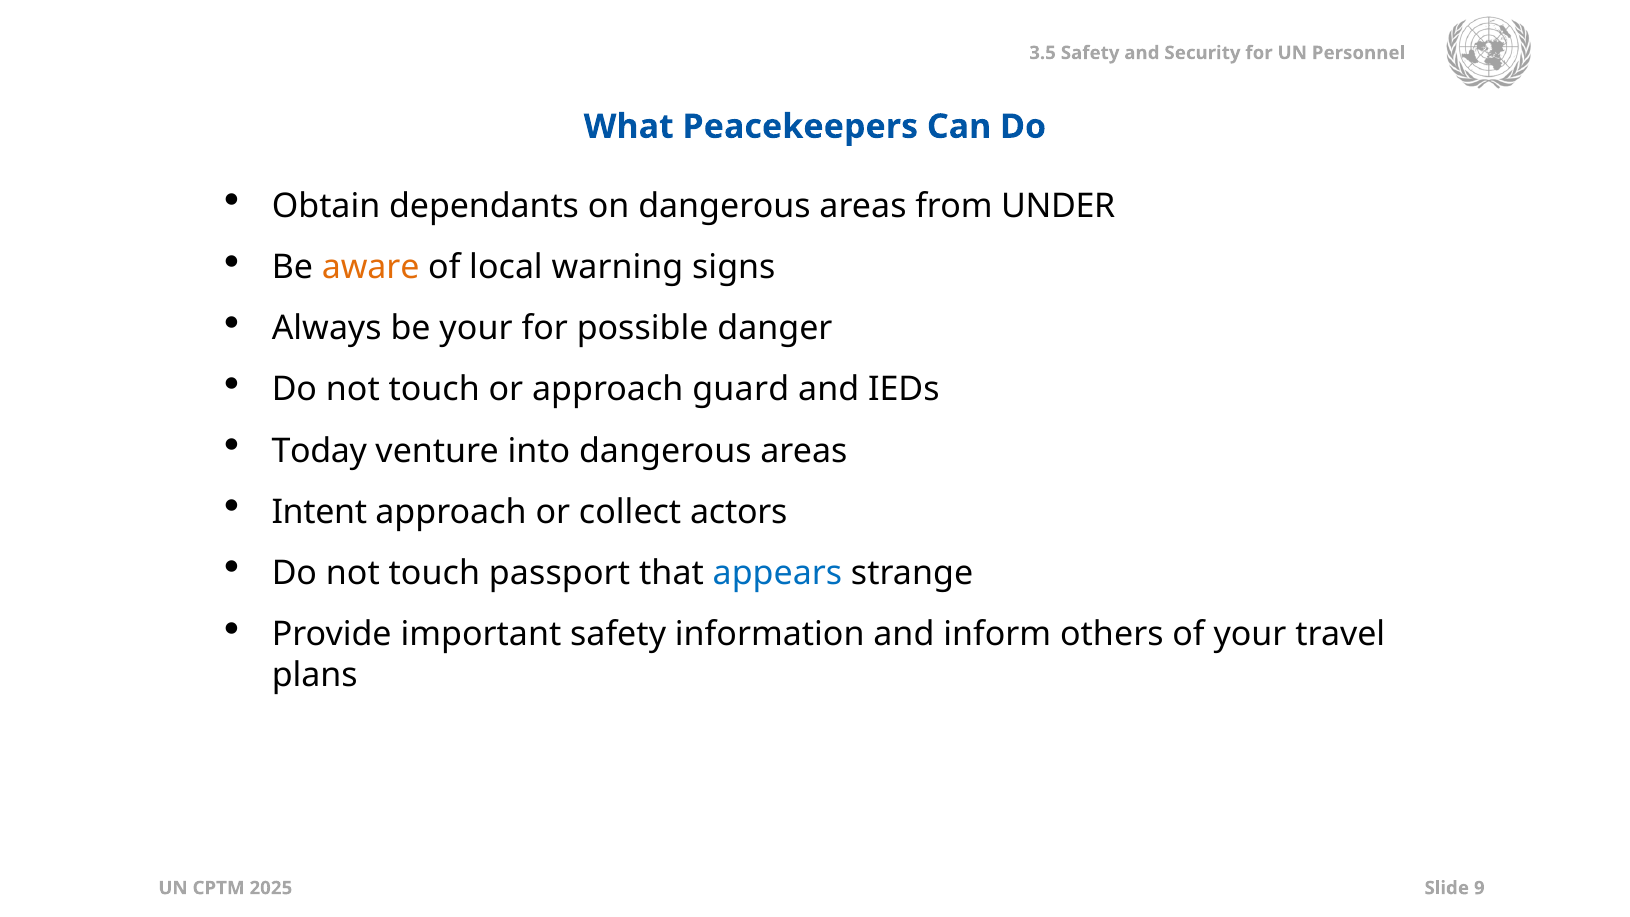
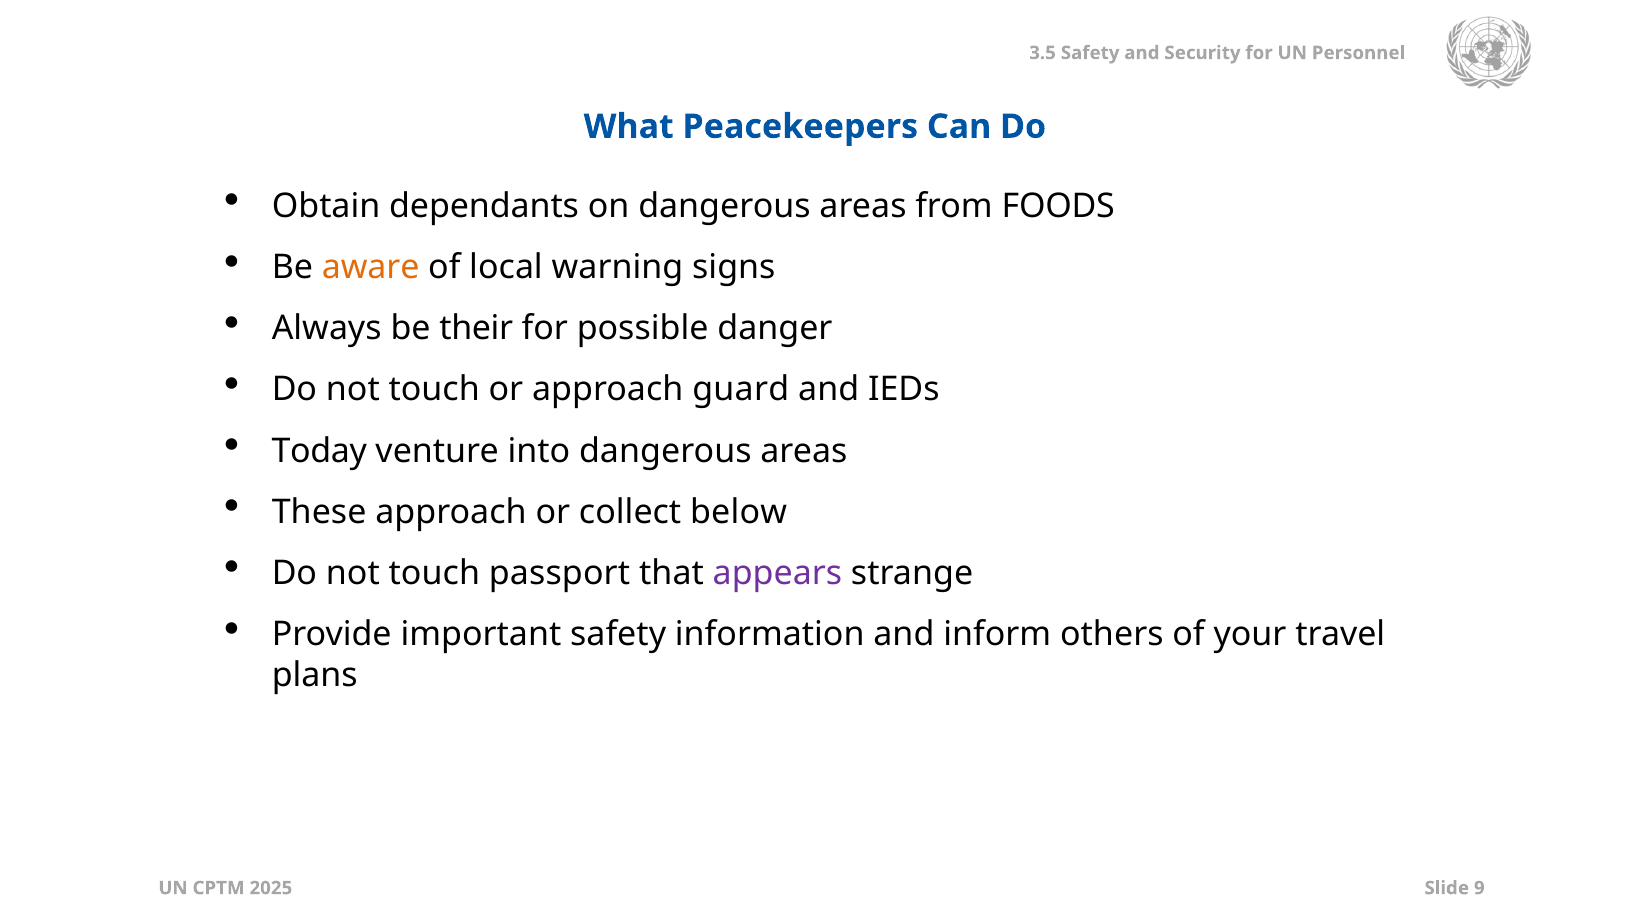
UNDER: UNDER -> FOODS (1058, 206)
be your: your -> their (476, 328)
Intent: Intent -> These (319, 512)
actors: actors -> below (739, 512)
appears colour: blue -> purple (777, 573)
